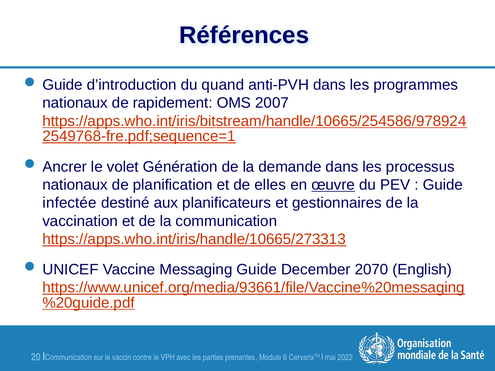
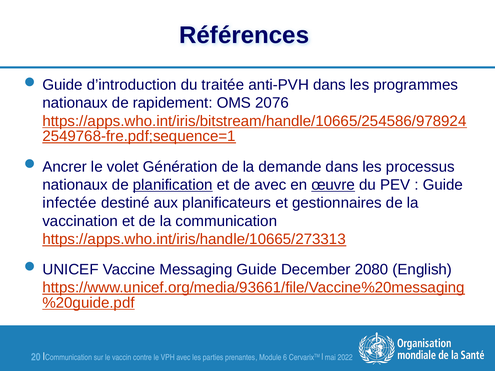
quand: quand -> traitée (223, 85)
2007: 2007 -> 2076 (272, 103)
planification underline: none -> present (173, 185)
de elles: elles -> avec (270, 185)
2070: 2070 -> 2080 (372, 270)
